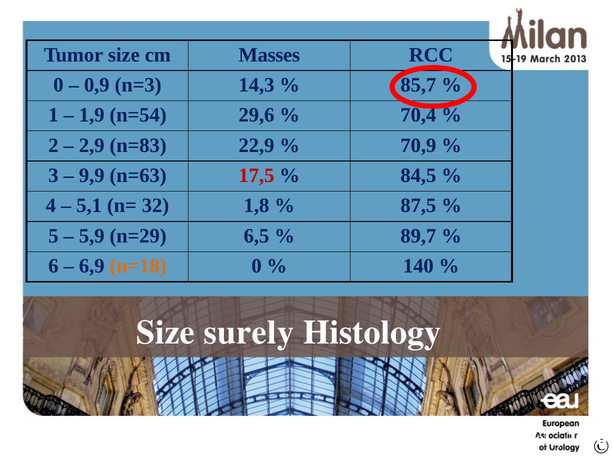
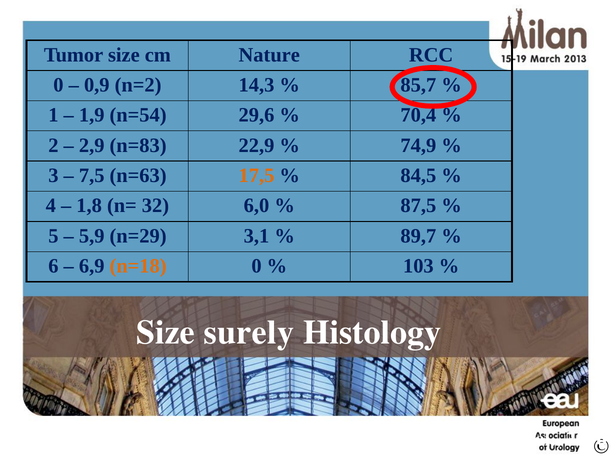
Masses: Masses -> Nature (269, 55)
n=3: n=3 -> n=2 (138, 85)
70,9: 70,9 -> 74,9 (418, 146)
9,9: 9,9 -> 7,5 (92, 176)
17,5 colour: red -> orange (256, 176)
5,1: 5,1 -> 1,8 (89, 206)
1,8: 1,8 -> 6,0 (257, 206)
6,5: 6,5 -> 3,1 (257, 236)
140: 140 -> 103 (418, 267)
